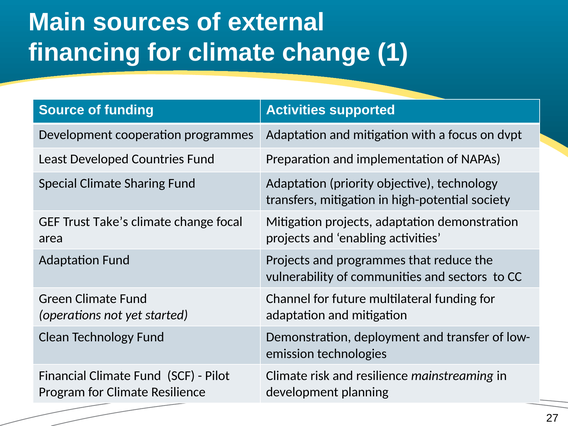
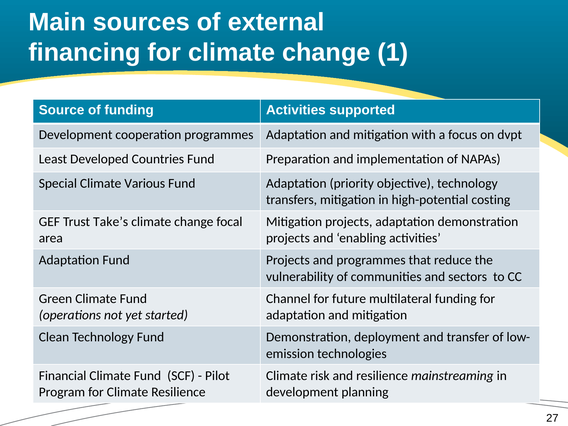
Sharing: Sharing -> Various (145, 183)
society: society -> costing (491, 200)
